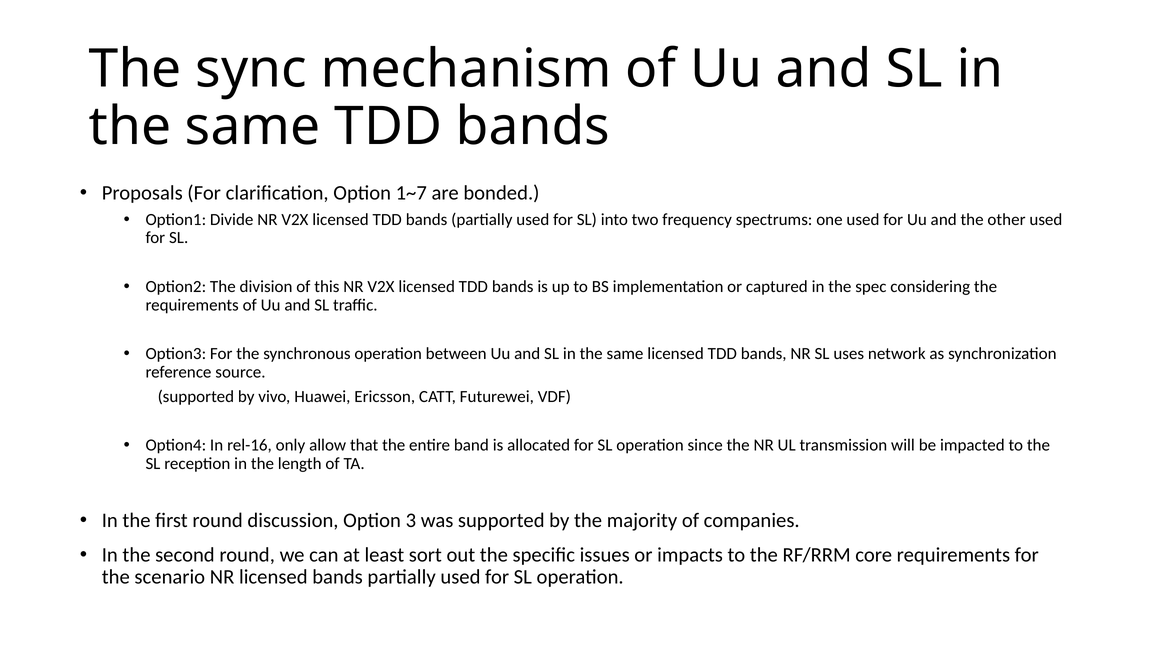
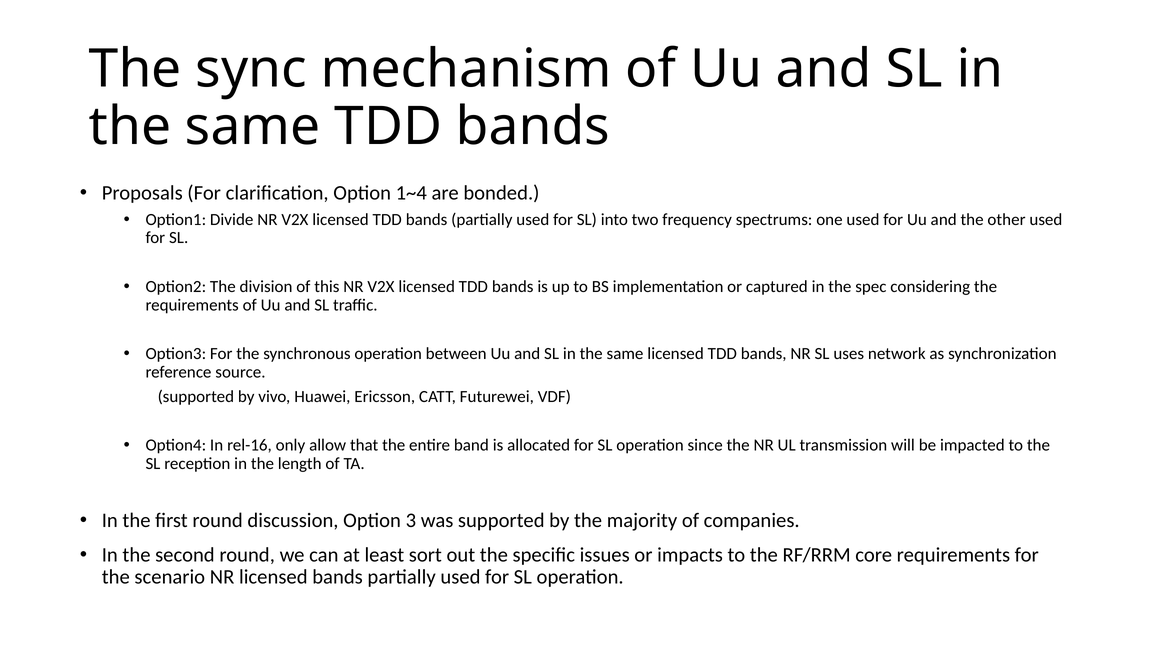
1~7: 1~7 -> 1~4 (411, 193)
